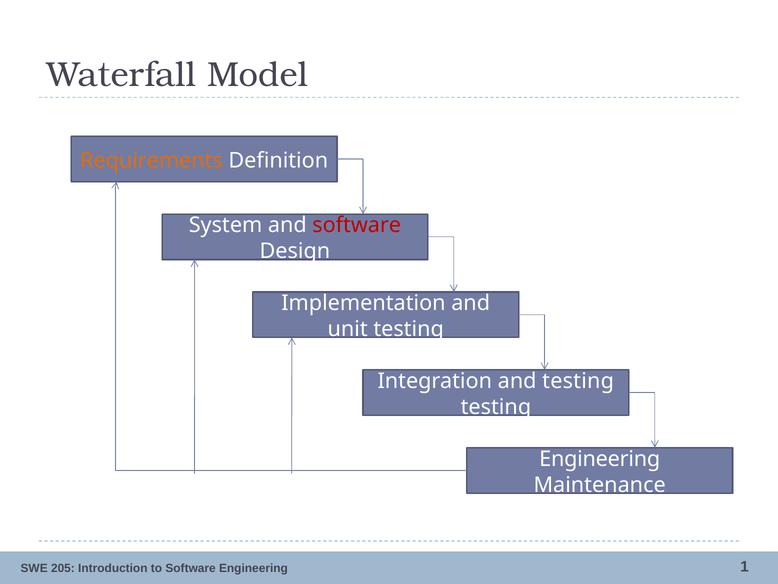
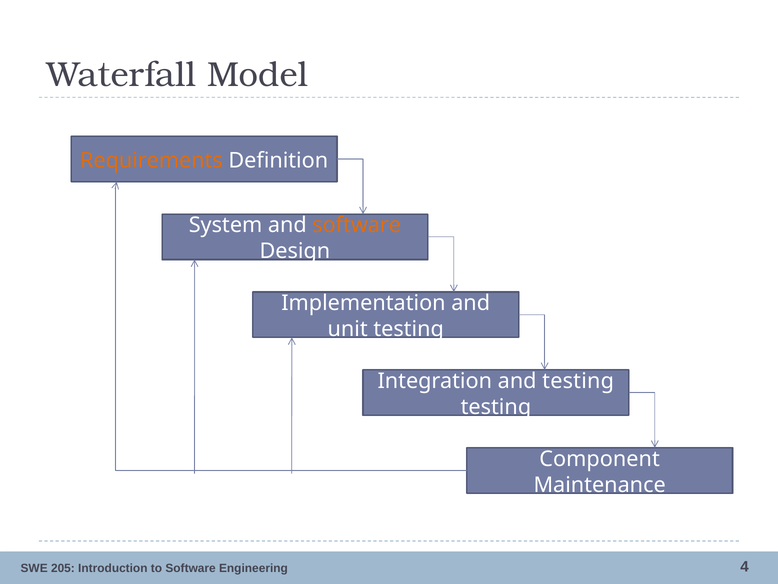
software colour: red -> orange (357, 225)
Engineering: Engineering -> Component (600, 459)
1: 1 -> 4 (744, 566)
